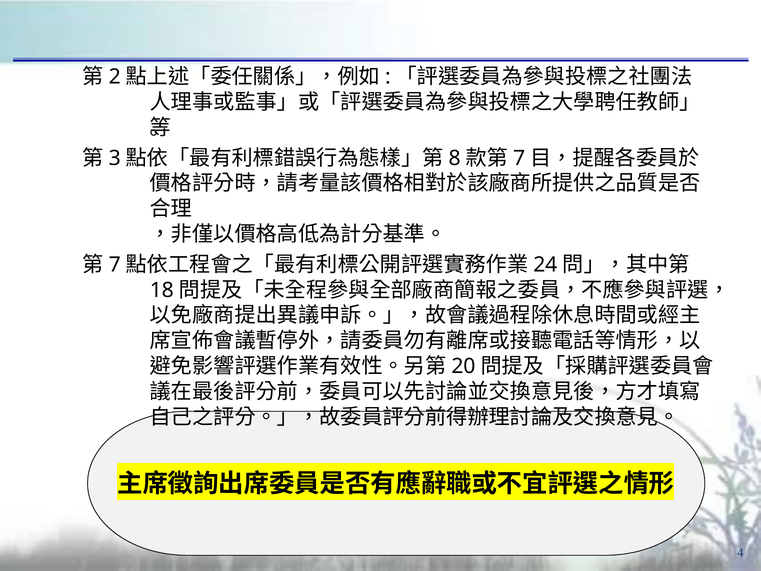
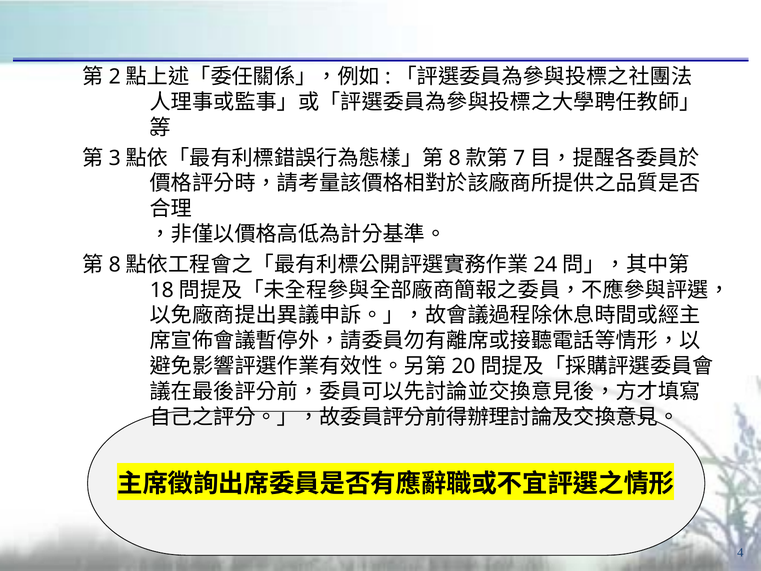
7: 7 -> 8 (115, 265)
